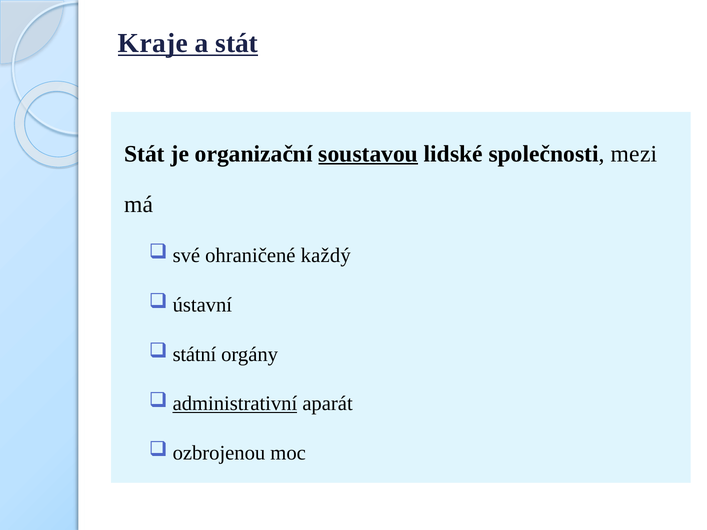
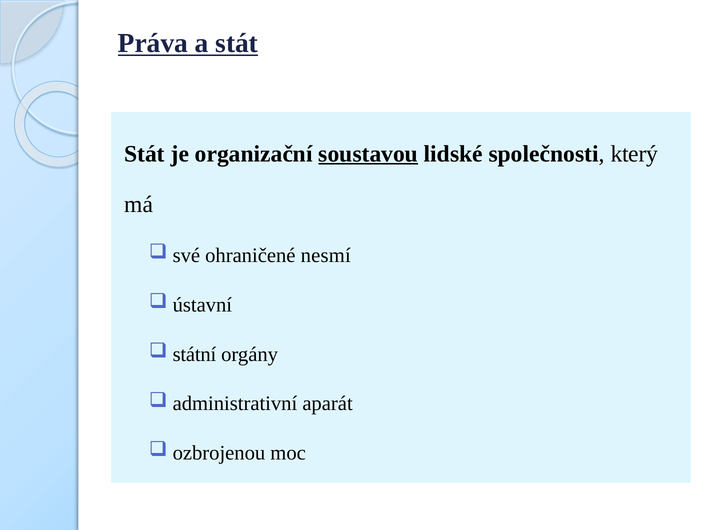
Kraje: Kraje -> Práva (153, 43)
mezi: mezi -> který (634, 154)
každý: každý -> nesmí (326, 256)
administrativní underline: present -> none (235, 404)
